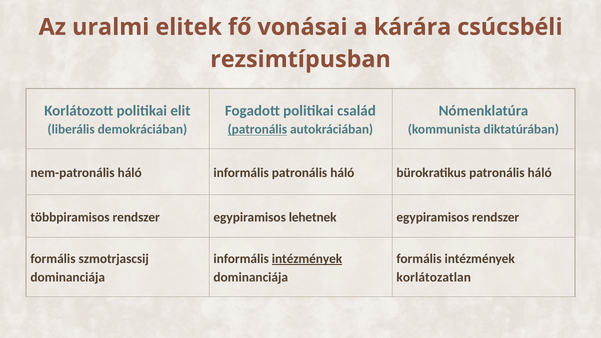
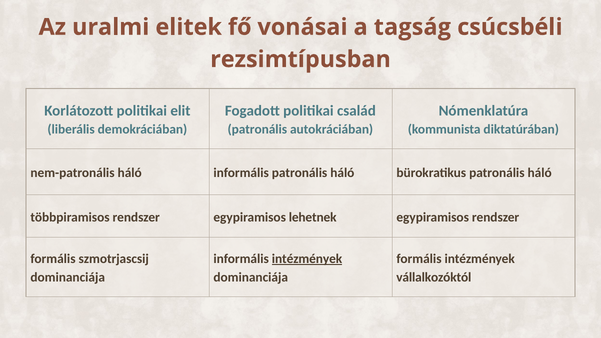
kárára: kárára -> tagság (412, 27)
patronális underline: present -> none (257, 130)
korlátozatlan: korlátozatlan -> vállalkozóktól (434, 278)
